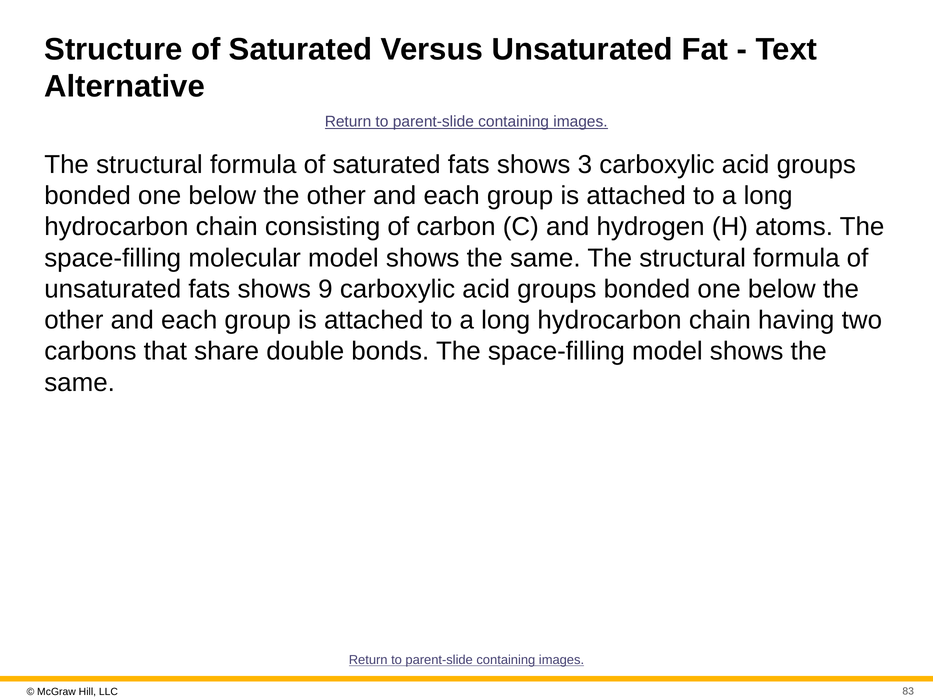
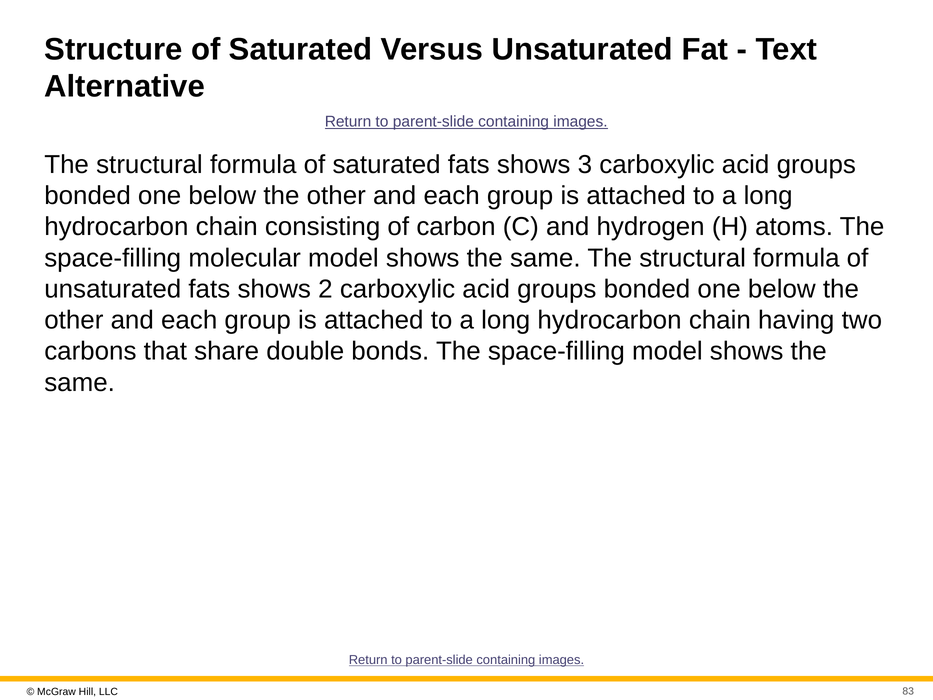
9: 9 -> 2 (325, 289)
